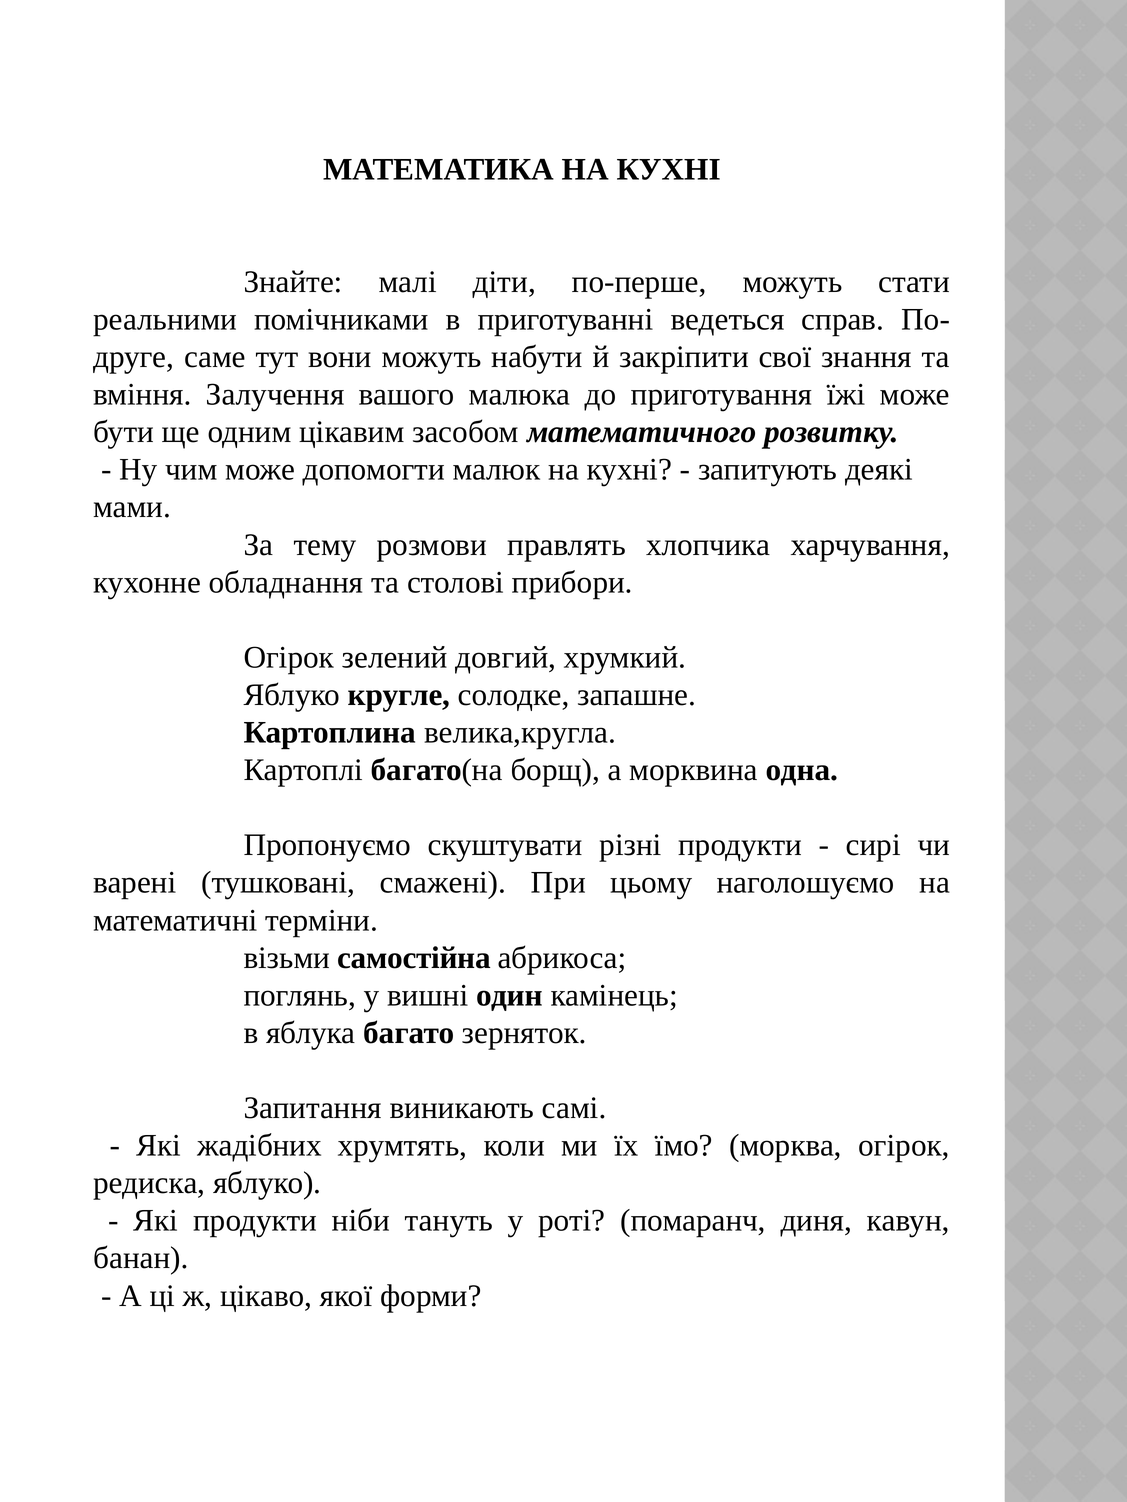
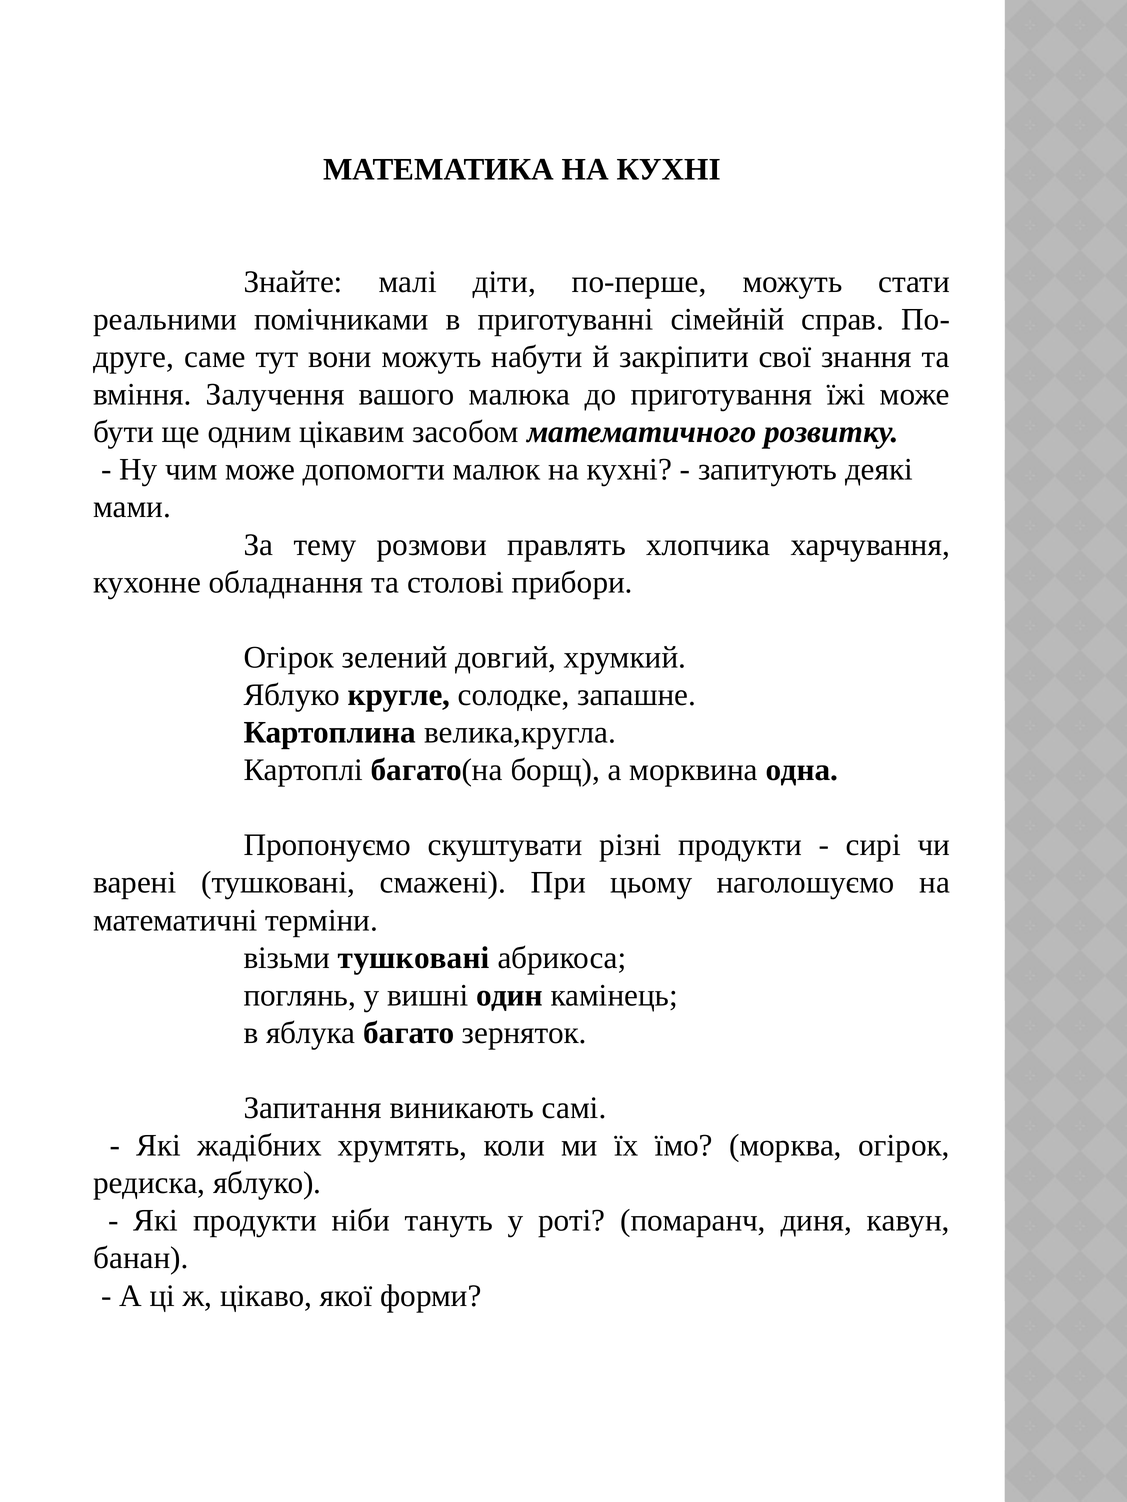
ведеться: ведеться -> сімейній (728, 320)
візьми самостійна: самостійна -> тушковані (414, 958)
